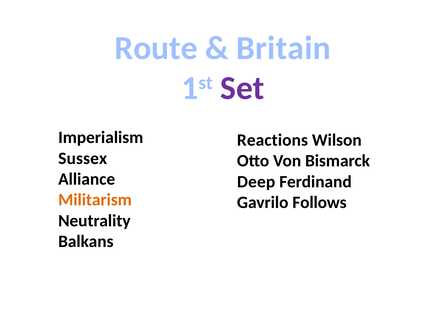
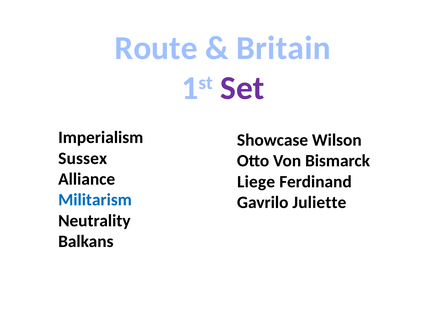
Reactions: Reactions -> Showcase (273, 140)
Deep: Deep -> Liege (256, 182)
Militarism colour: orange -> blue (95, 200)
Follows: Follows -> Juliette (319, 203)
